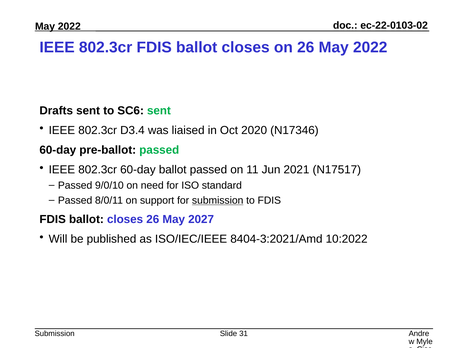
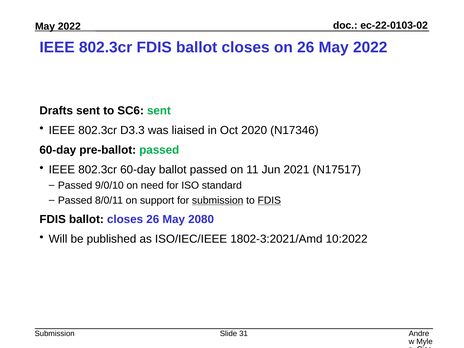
D3.4: D3.4 -> D3.3 (132, 130)
FDIS underline: none -> present (269, 200)
2027: 2027 -> 2080 (201, 219)
8404-3:2021/Amd: 8404-3:2021/Amd -> 1802-3:2021/Amd (276, 239)
